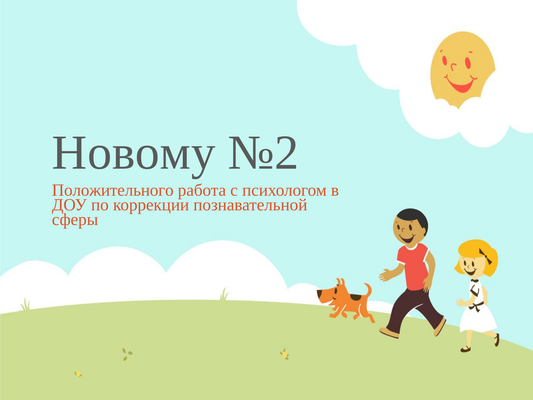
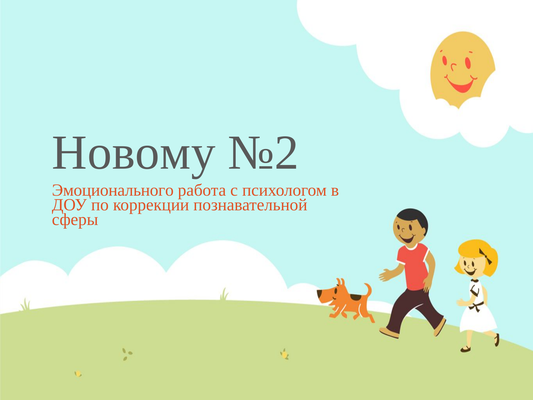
Положительного: Положительного -> Эмоционального (113, 190)
